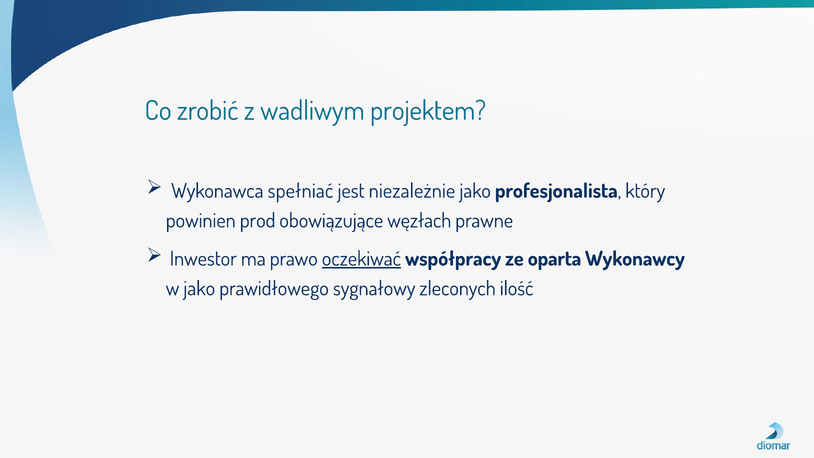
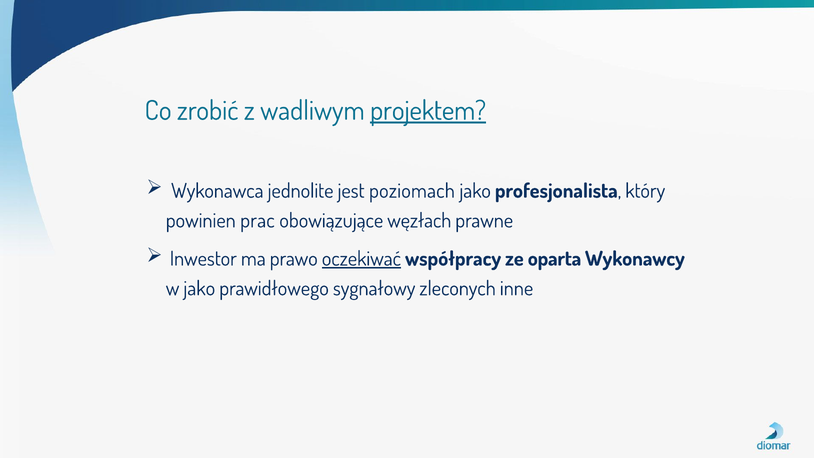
projektem underline: none -> present (428, 111)
spełniać: spełniać -> jednolite (301, 191)
niezależnie: niezależnie -> poziomach (412, 191)
prod: prod -> prac (257, 221)
ilość: ilość -> inne (517, 289)
